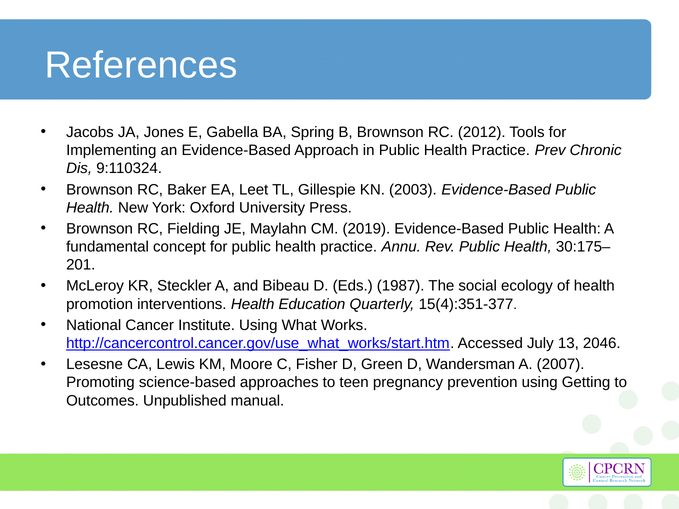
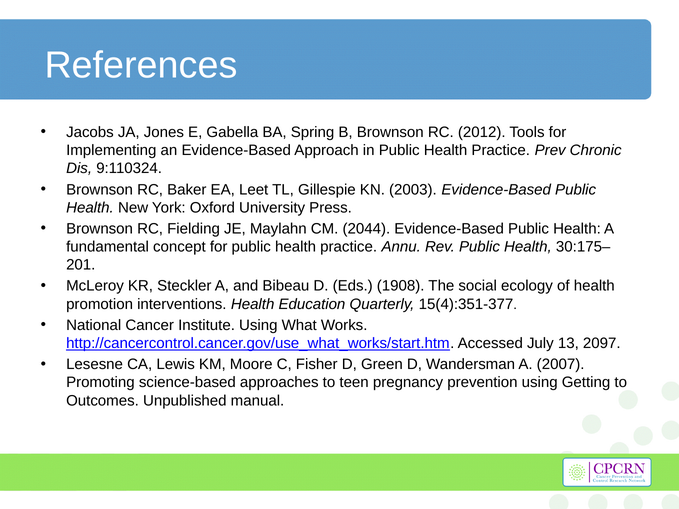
2019: 2019 -> 2044 (366, 229)
1987: 1987 -> 1908 (401, 286)
2046: 2046 -> 2097 (602, 343)
